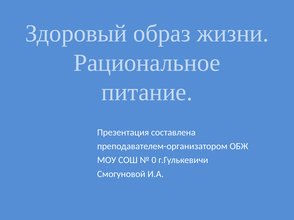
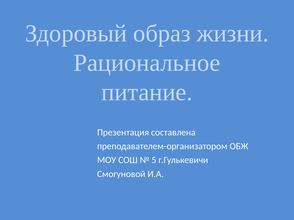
0: 0 -> 5 (154, 160)
